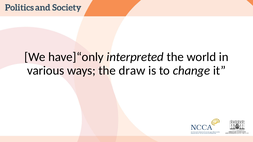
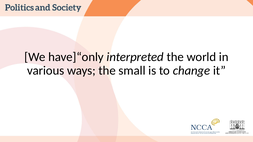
draw: draw -> small (132, 71)
